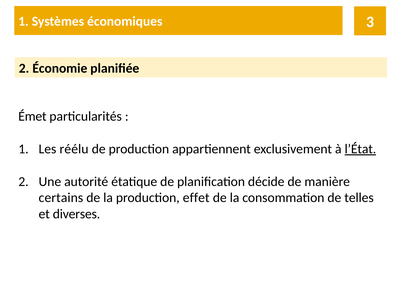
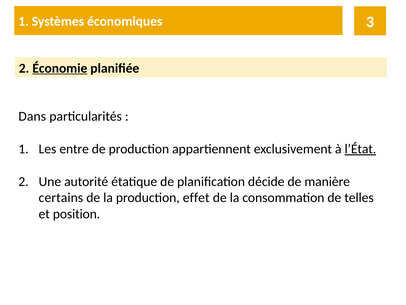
Économie underline: none -> present (60, 68)
Émet: Émet -> Dans (32, 116)
réélu: réélu -> entre (74, 149)
diverses: diverses -> position (76, 214)
